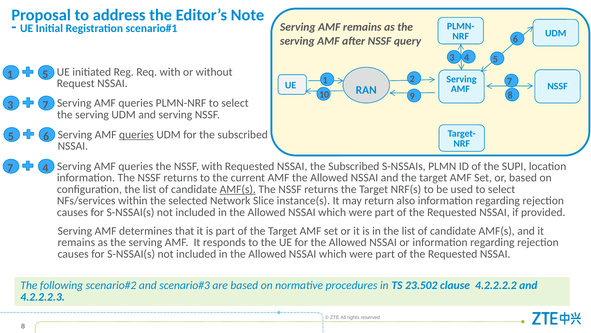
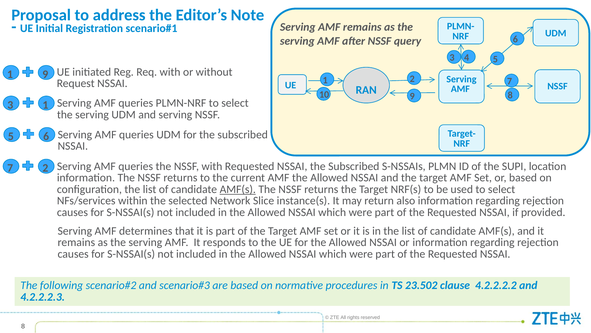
1 5: 5 -> 9 (45, 74)
3 7: 7 -> 1 (45, 105)
queries underline: present -> none (136, 134)
7 4: 4 -> 2 (45, 168)
